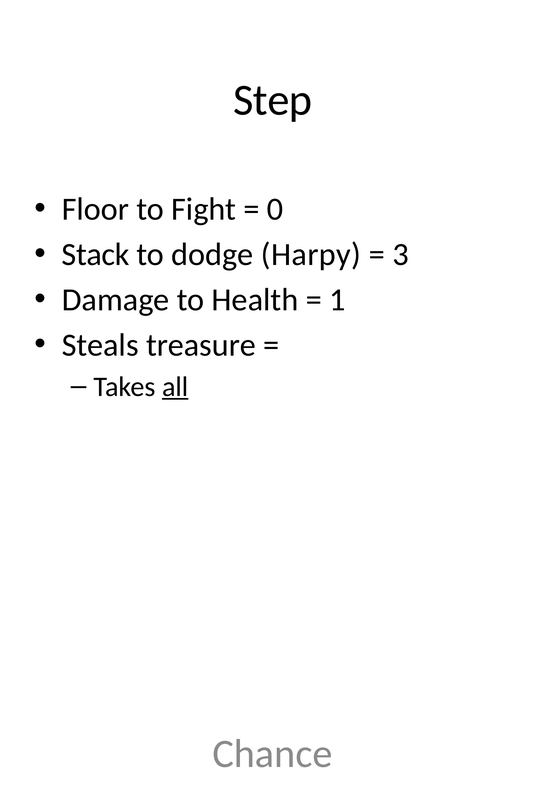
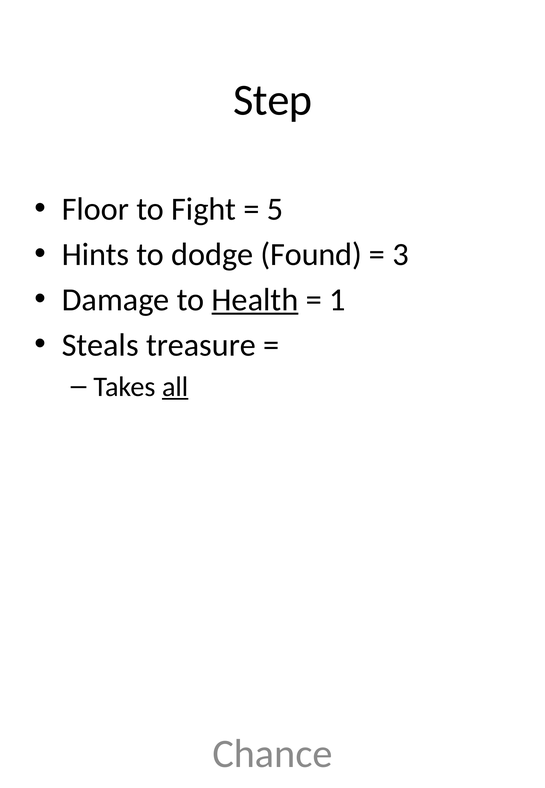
0: 0 -> 5 (275, 209)
Stack: Stack -> Hints (95, 254)
Harpy: Harpy -> Found (311, 254)
Health underline: none -> present (255, 299)
